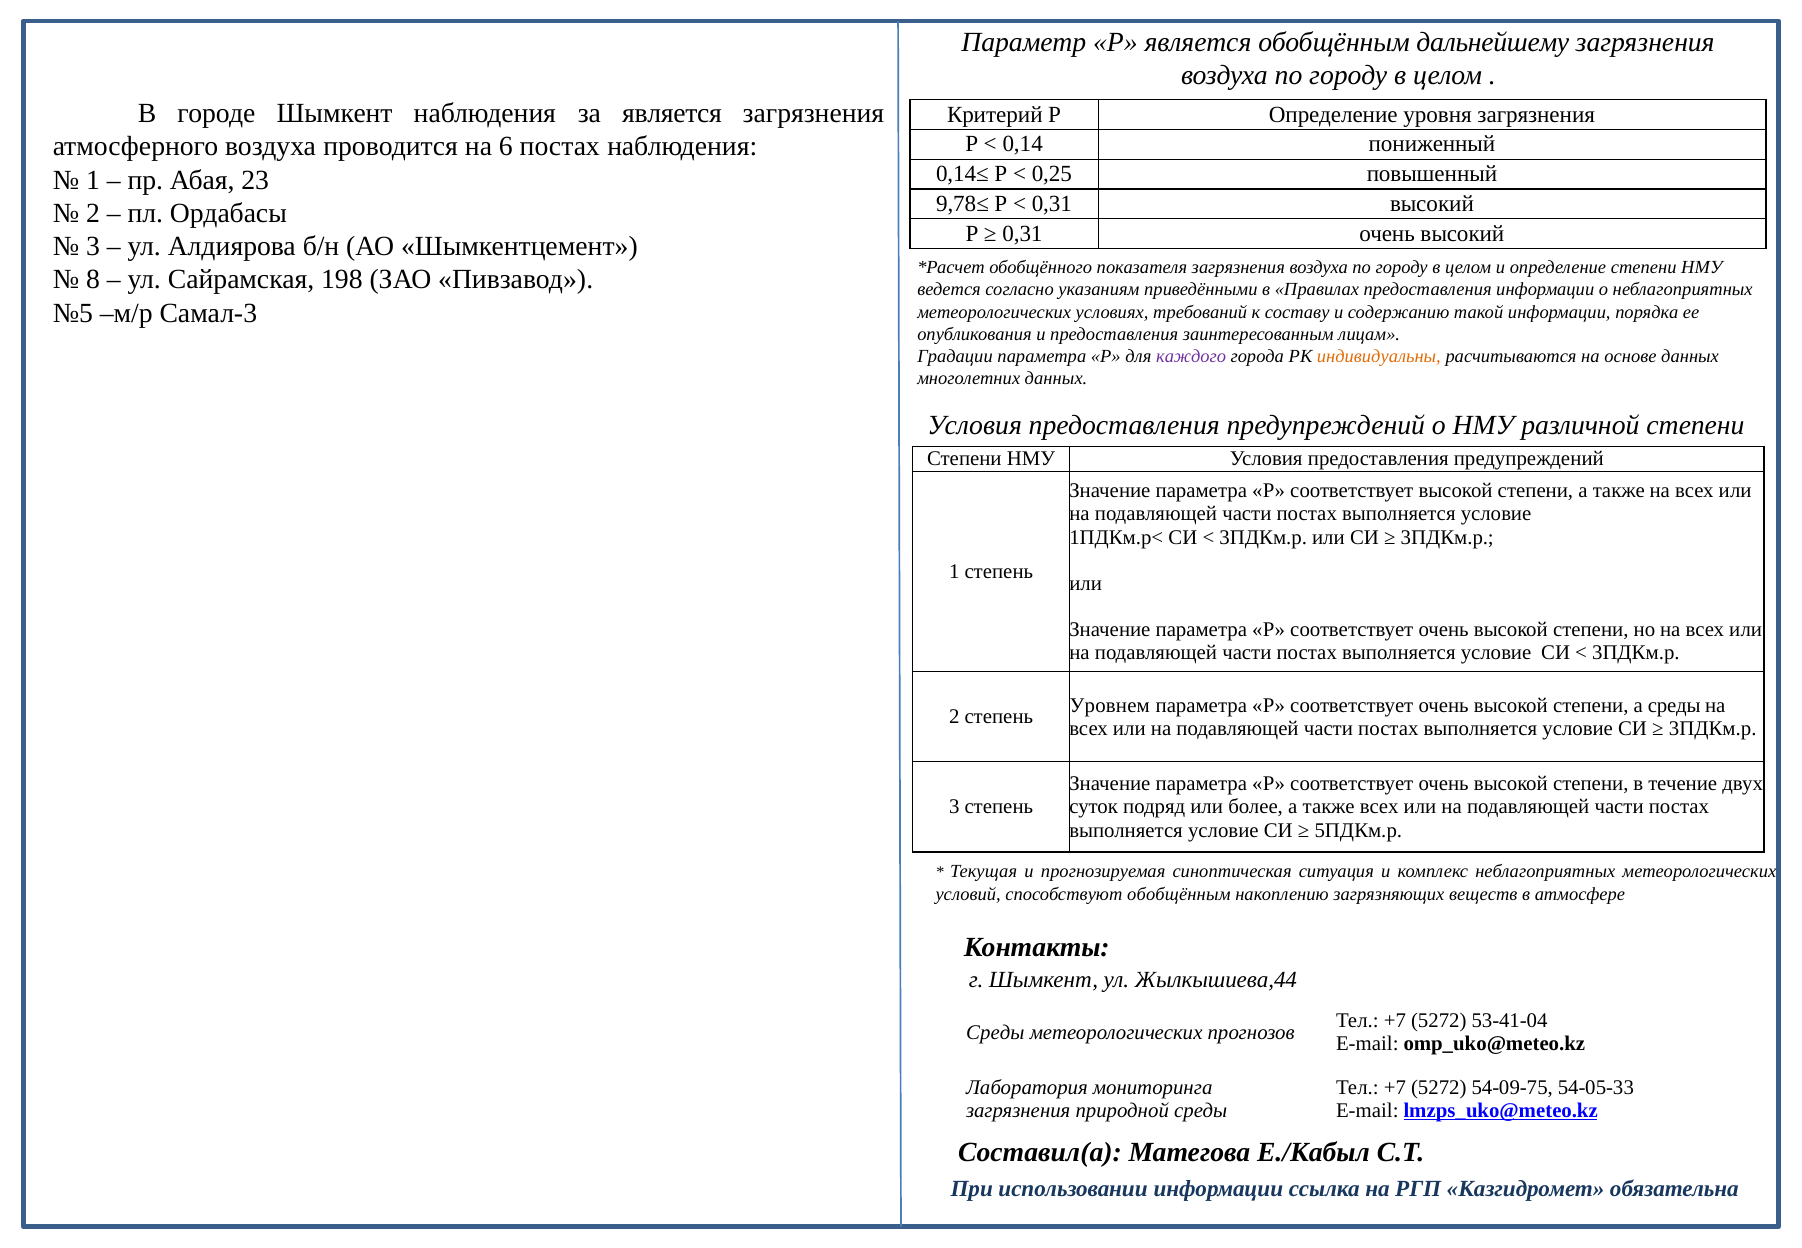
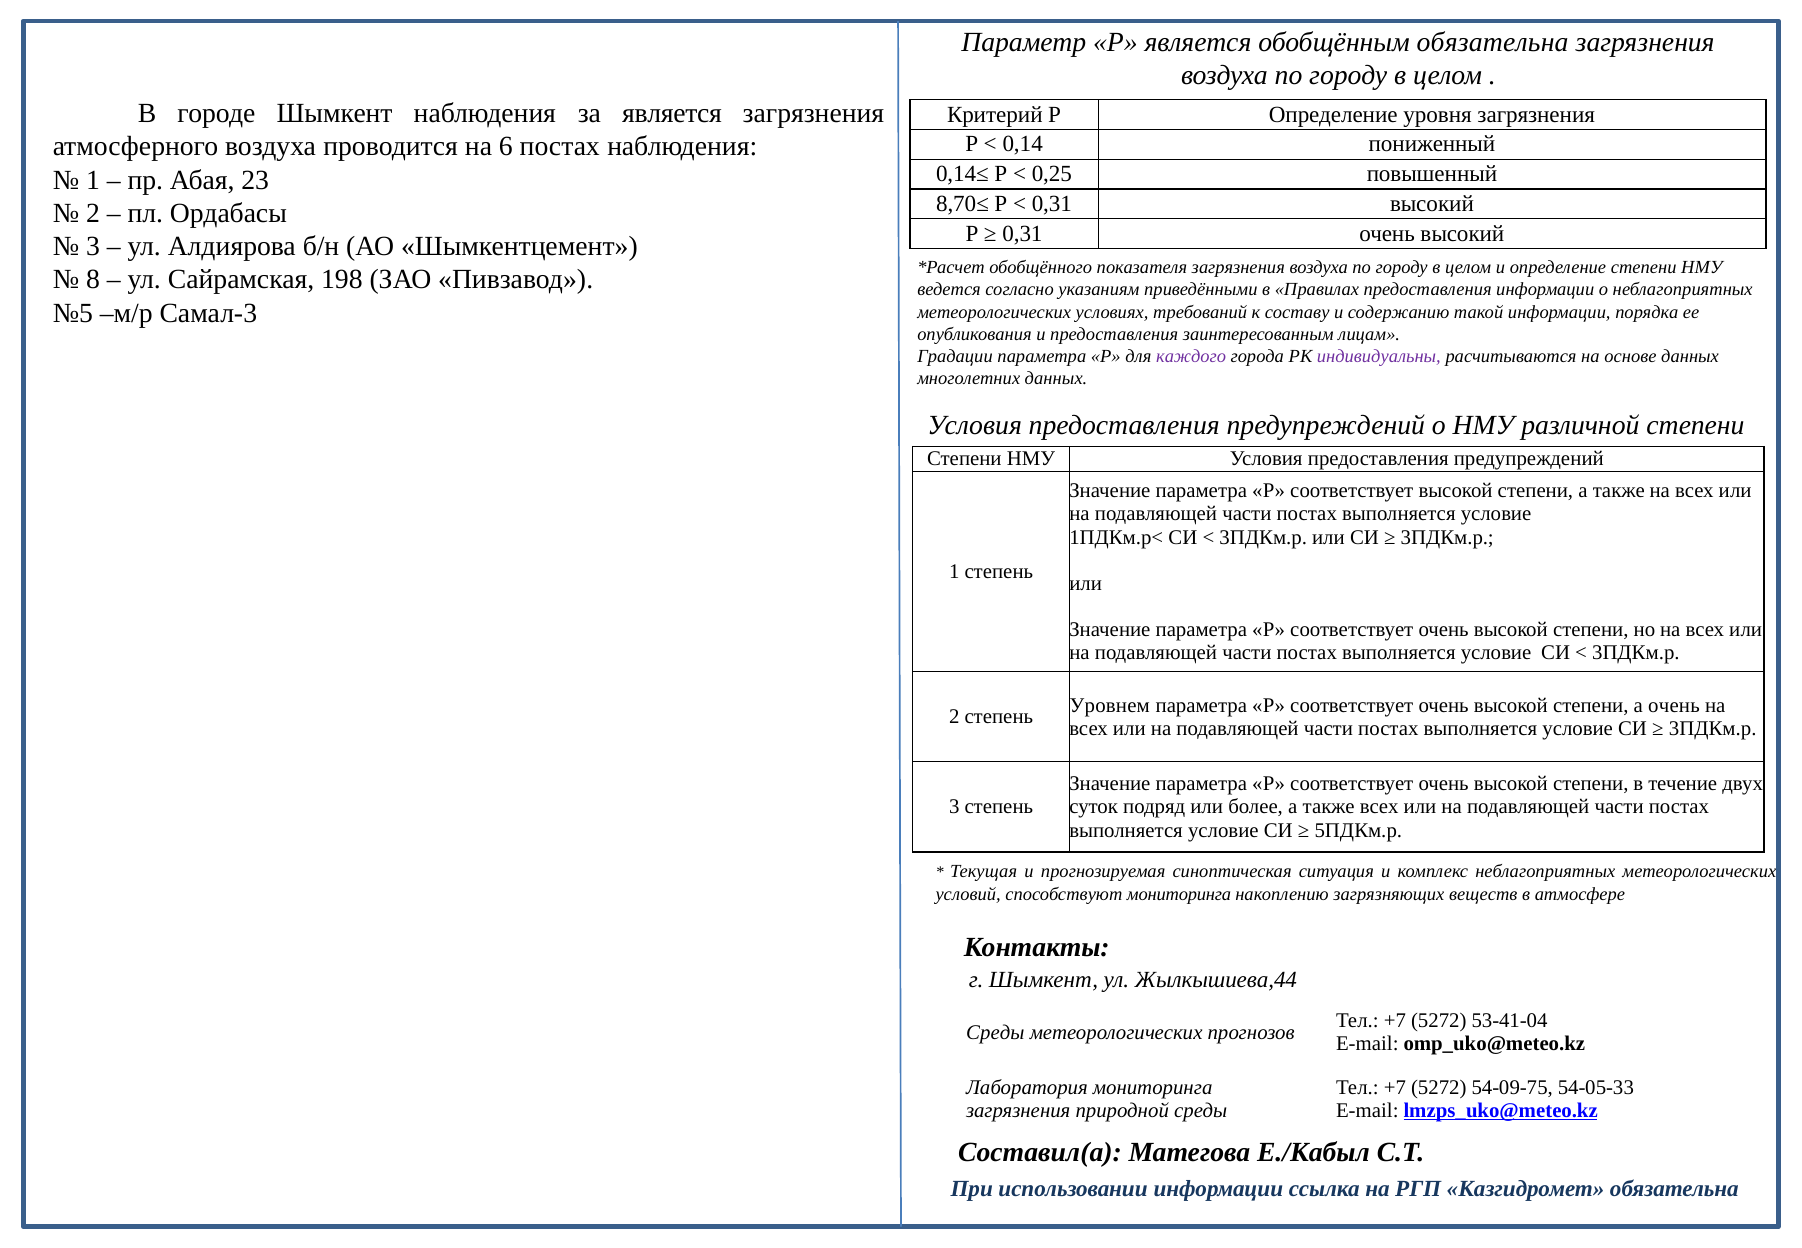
обобщённым дальнейшему: дальнейшему -> обязательна (1493, 42)
9,78≤: 9,78≤ -> 8,70≤ (962, 204)
индивидуальны colour: orange -> purple (1379, 356)
а среды: среды -> очень (1674, 705)
способствуют обобщённым: обобщённым -> мониторинга (1179, 894)
